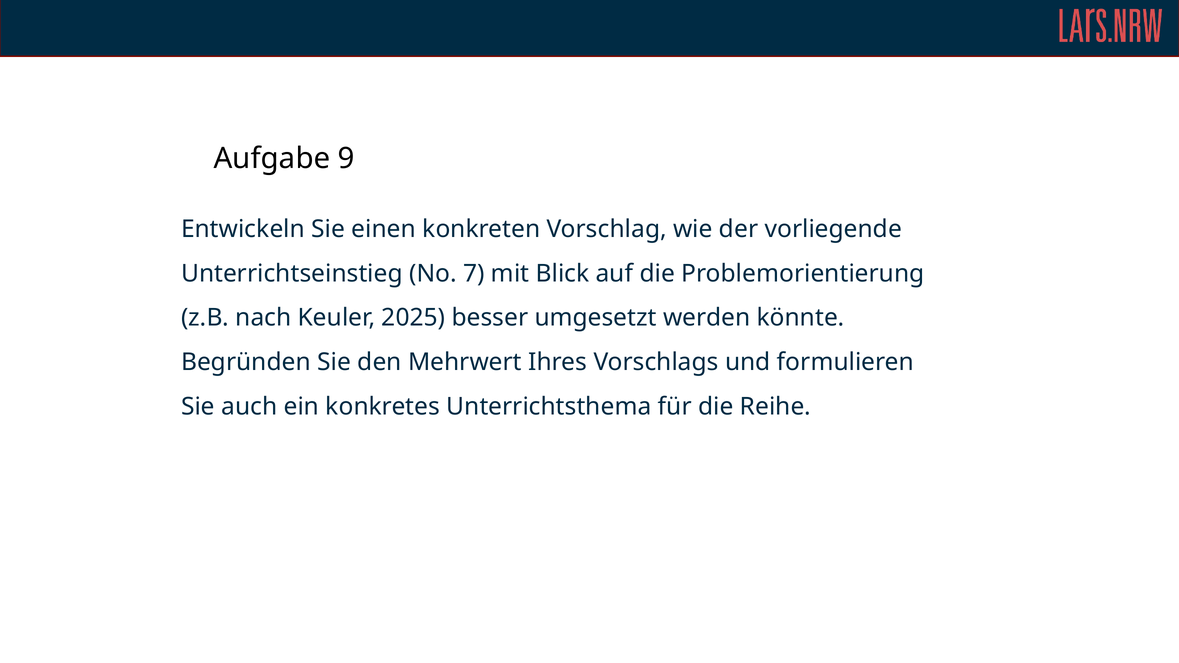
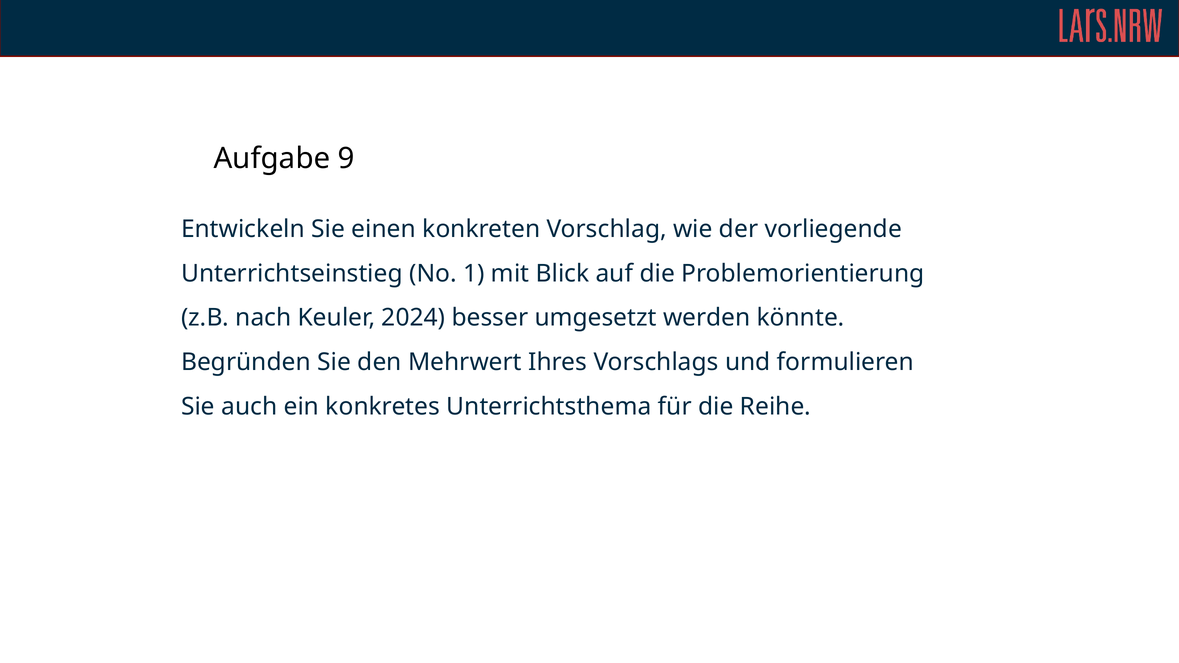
7: 7 -> 1 (474, 274)
2025: 2025 -> 2024 (413, 318)
